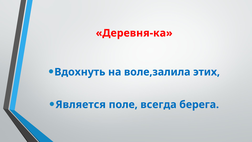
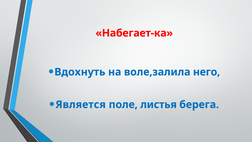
Деревня-ка: Деревня-ка -> Набегает-ка (134, 33)
этих: этих -> него (207, 72)
всегда: всегда -> листья (159, 104)
